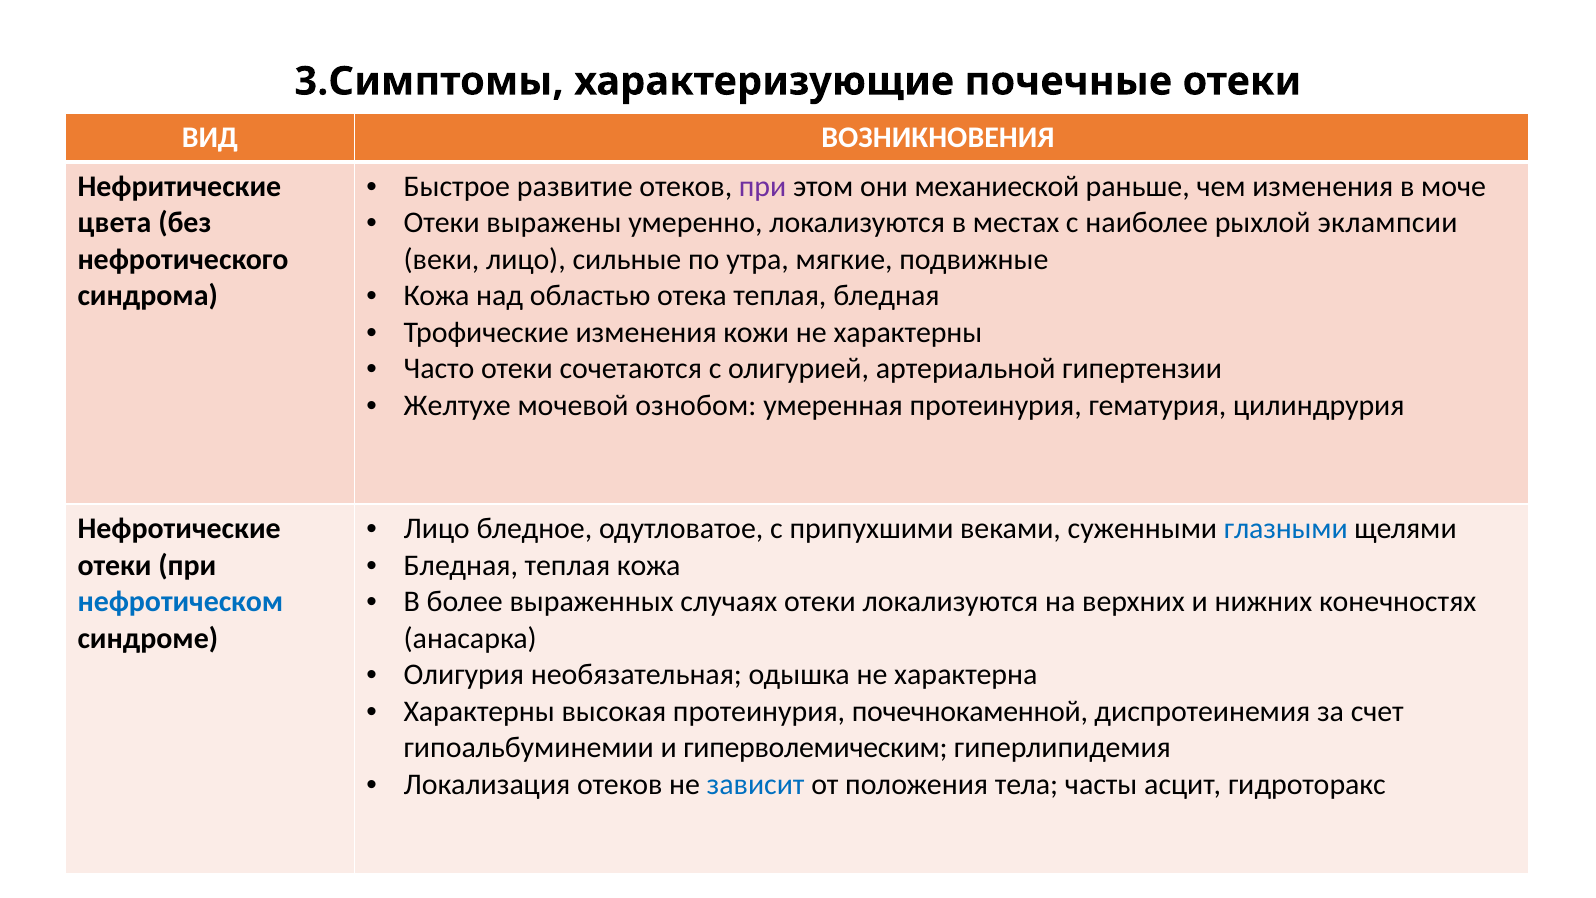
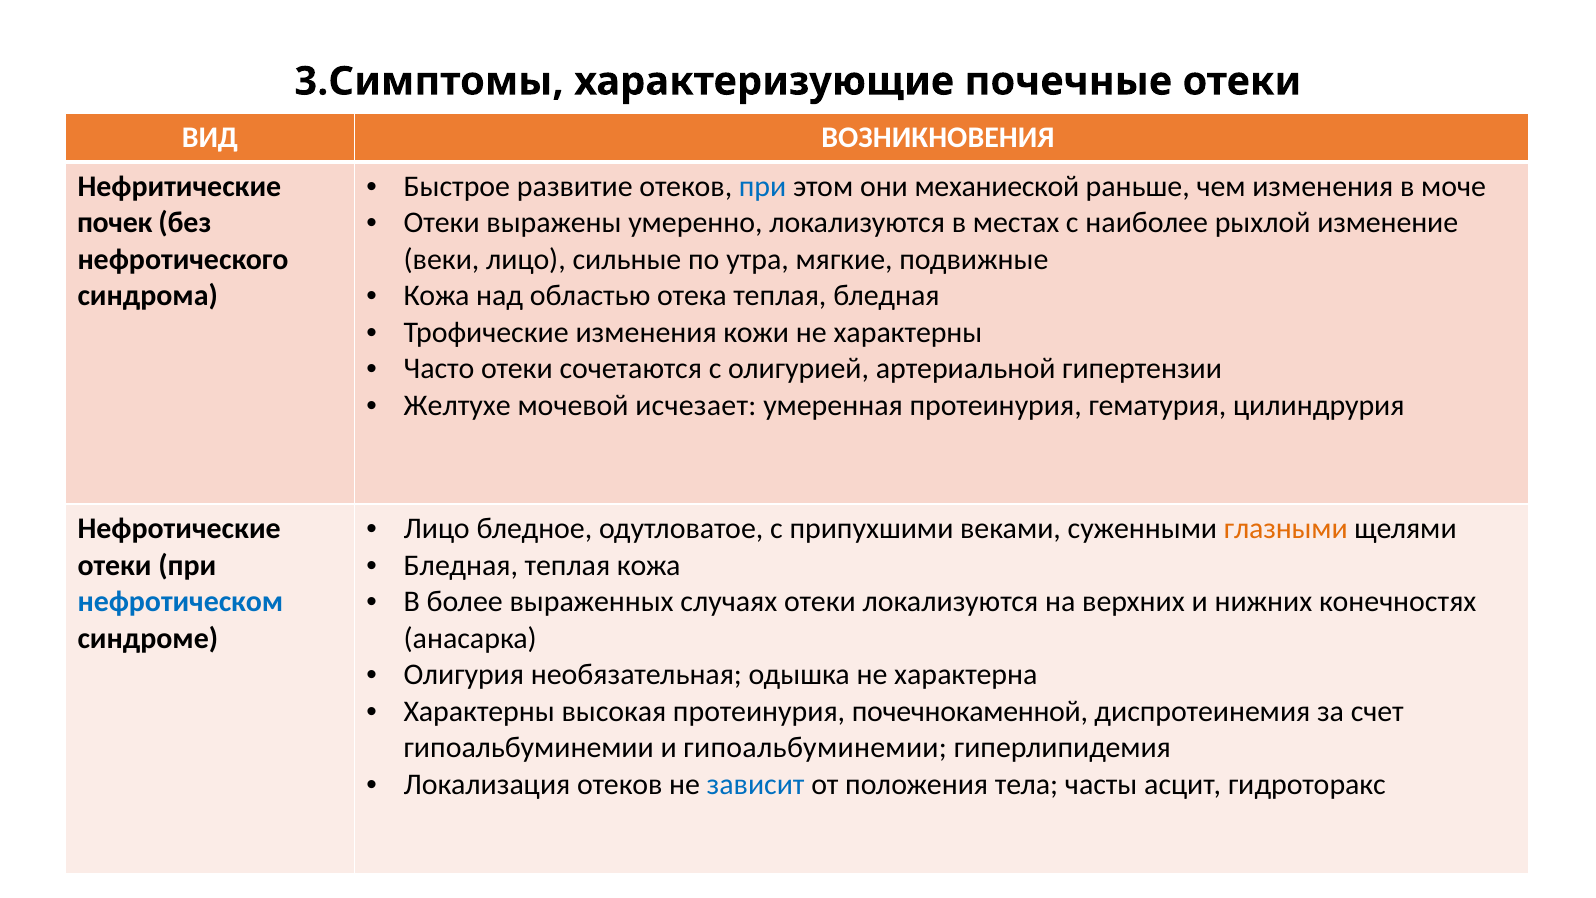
при colour: purple -> blue (763, 186)
эклампсии: эклампсии -> изменение (1388, 223)
цвета: цвета -> почек (115, 223)
ознобом: ознобом -> исчезает (696, 405)
глазными colour: blue -> orange (1286, 529)
и гиперволемическим: гиперволемическим -> гипоальбуминемии (815, 748)
